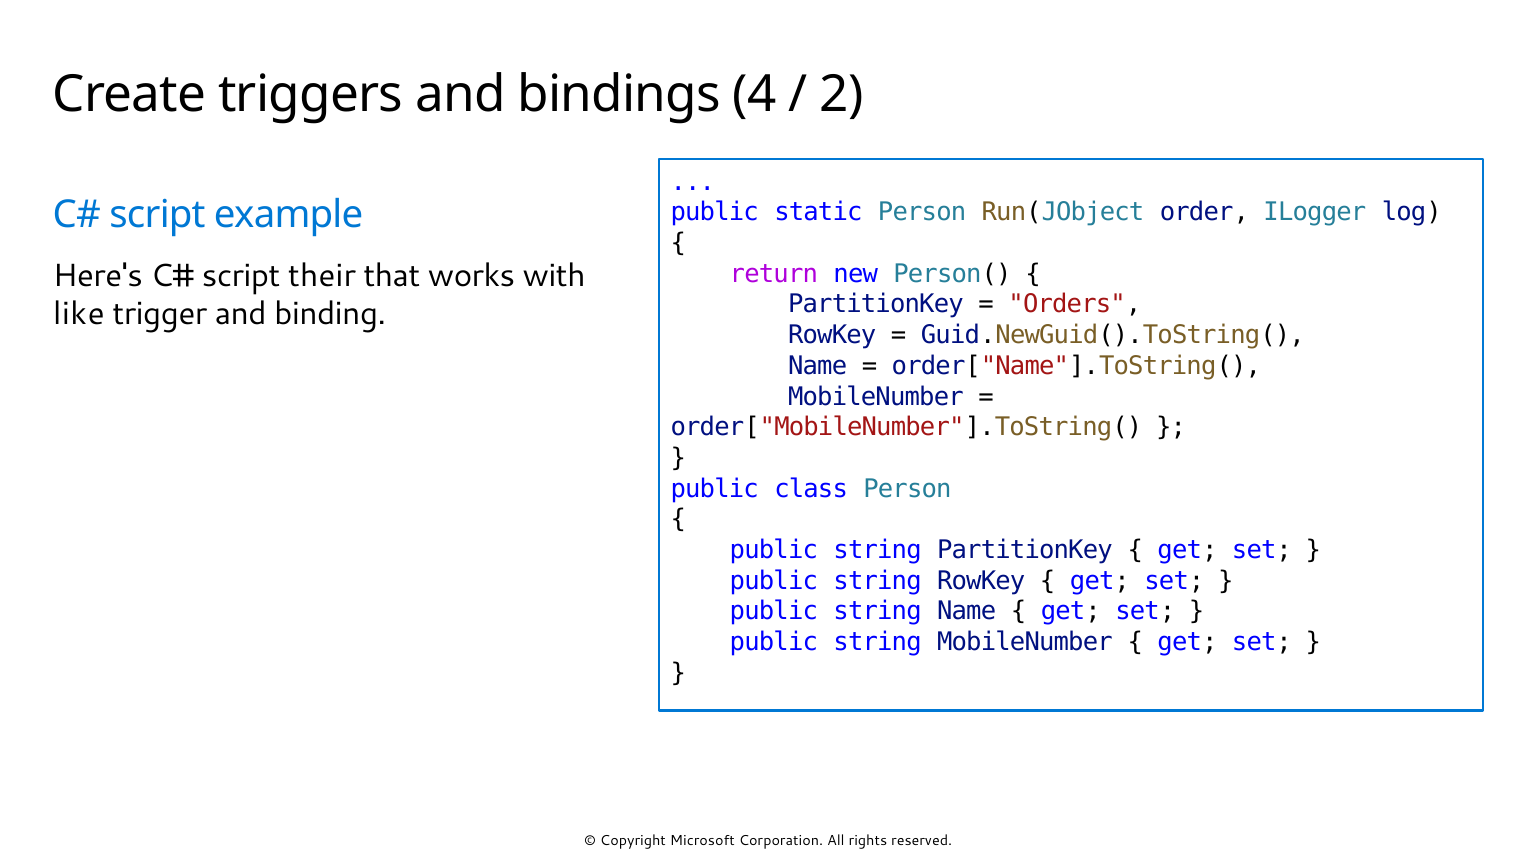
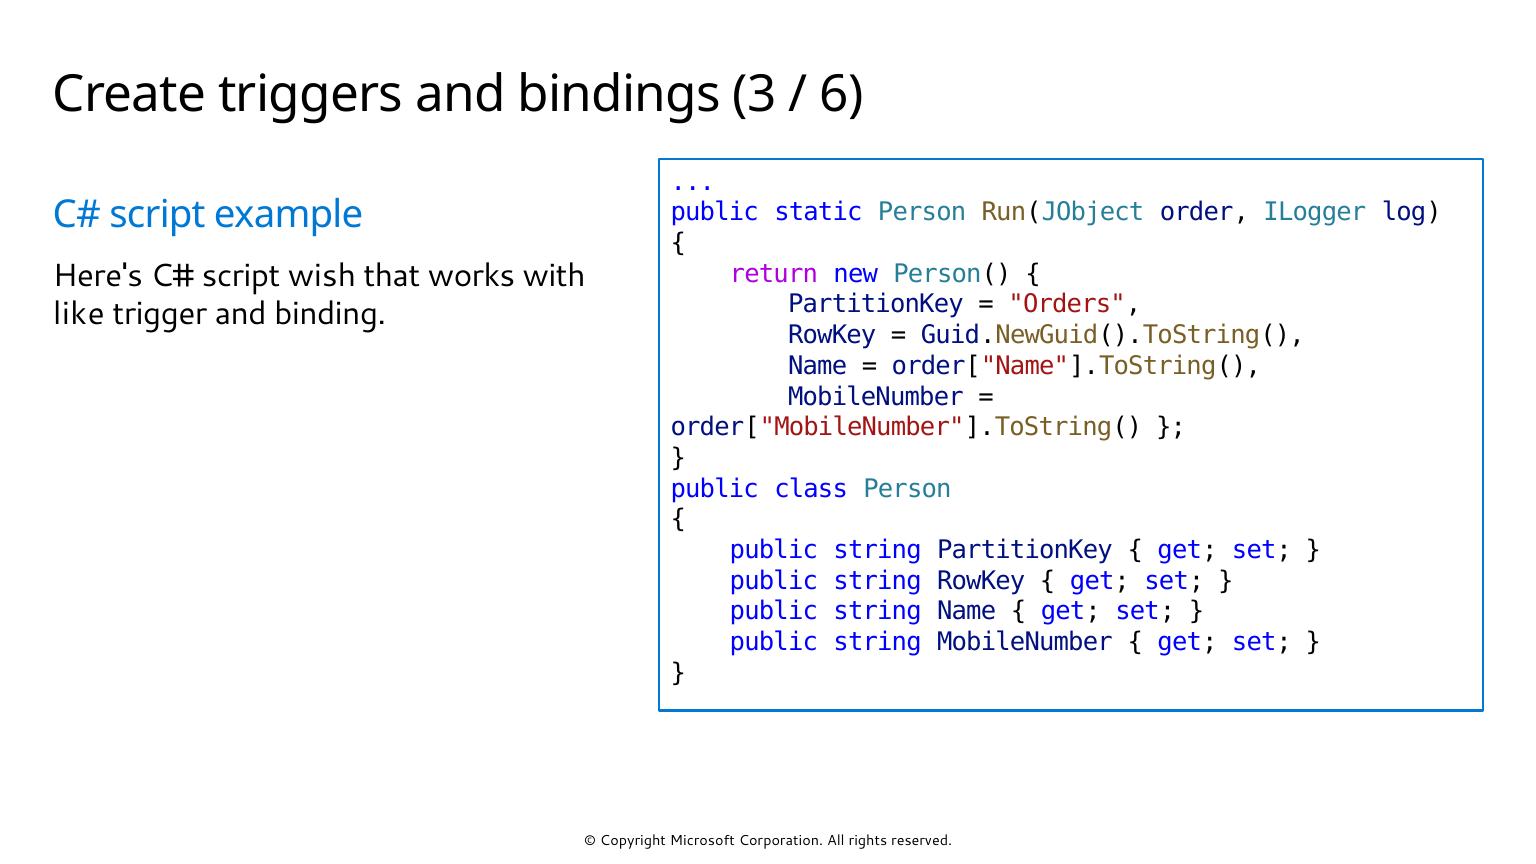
4: 4 -> 3 (755, 94)
2: 2 -> 6 (842, 94)
their: their -> wish (322, 276)
